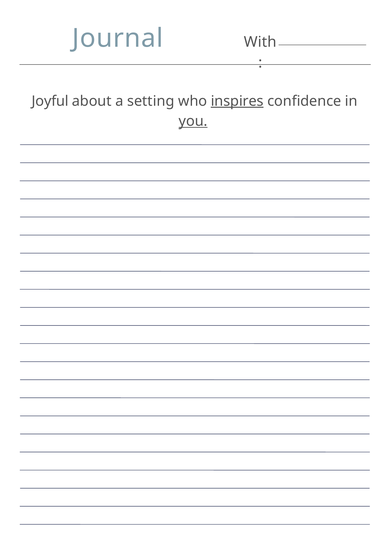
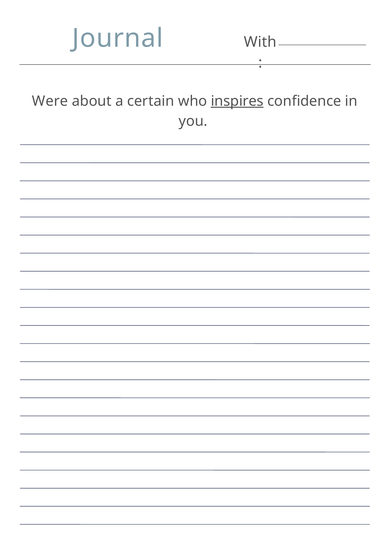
Joyful: Joyful -> Were (50, 101)
setting: setting -> certain (151, 101)
you underline: present -> none (193, 121)
